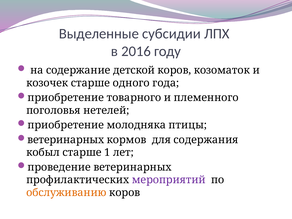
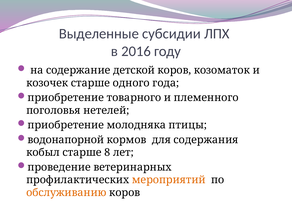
ветеринарных: ветеринарных -> водонапорной (66, 140)
1: 1 -> 8 (107, 152)
мероприятий colour: purple -> orange (169, 180)
